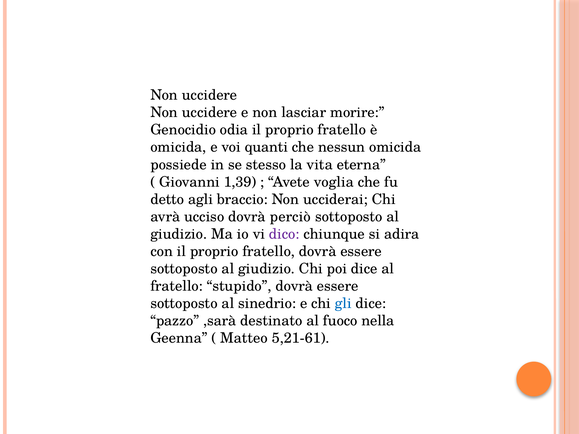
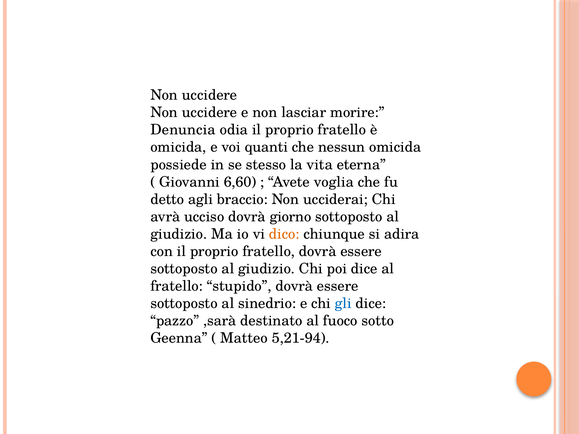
Genocidio: Genocidio -> Denuncia (183, 130)
1,39: 1,39 -> 6,60 (240, 182)
perciò: perciò -> giorno (290, 217)
dico colour: purple -> orange (284, 234)
nella: nella -> sotto (378, 321)
5,21-61: 5,21-61 -> 5,21-94 (301, 338)
